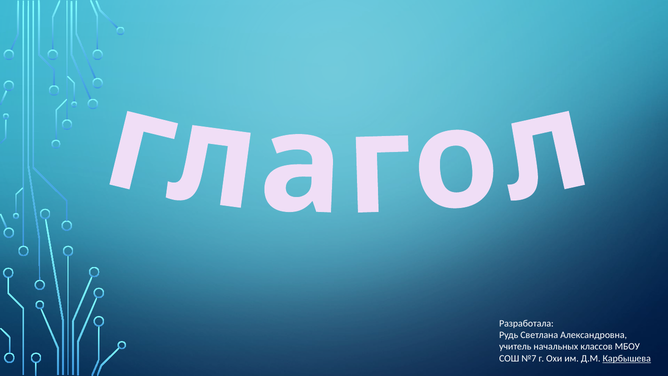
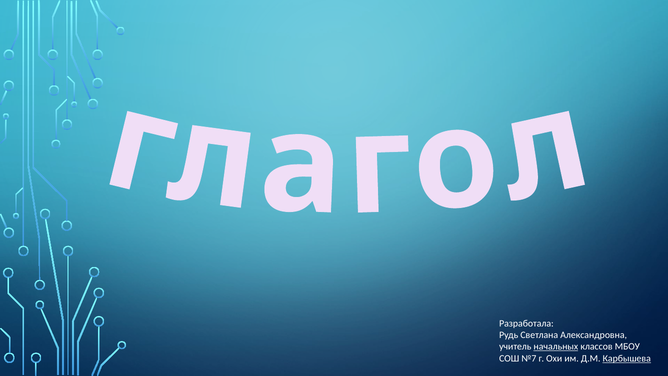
начальных underline: none -> present (556, 346)
